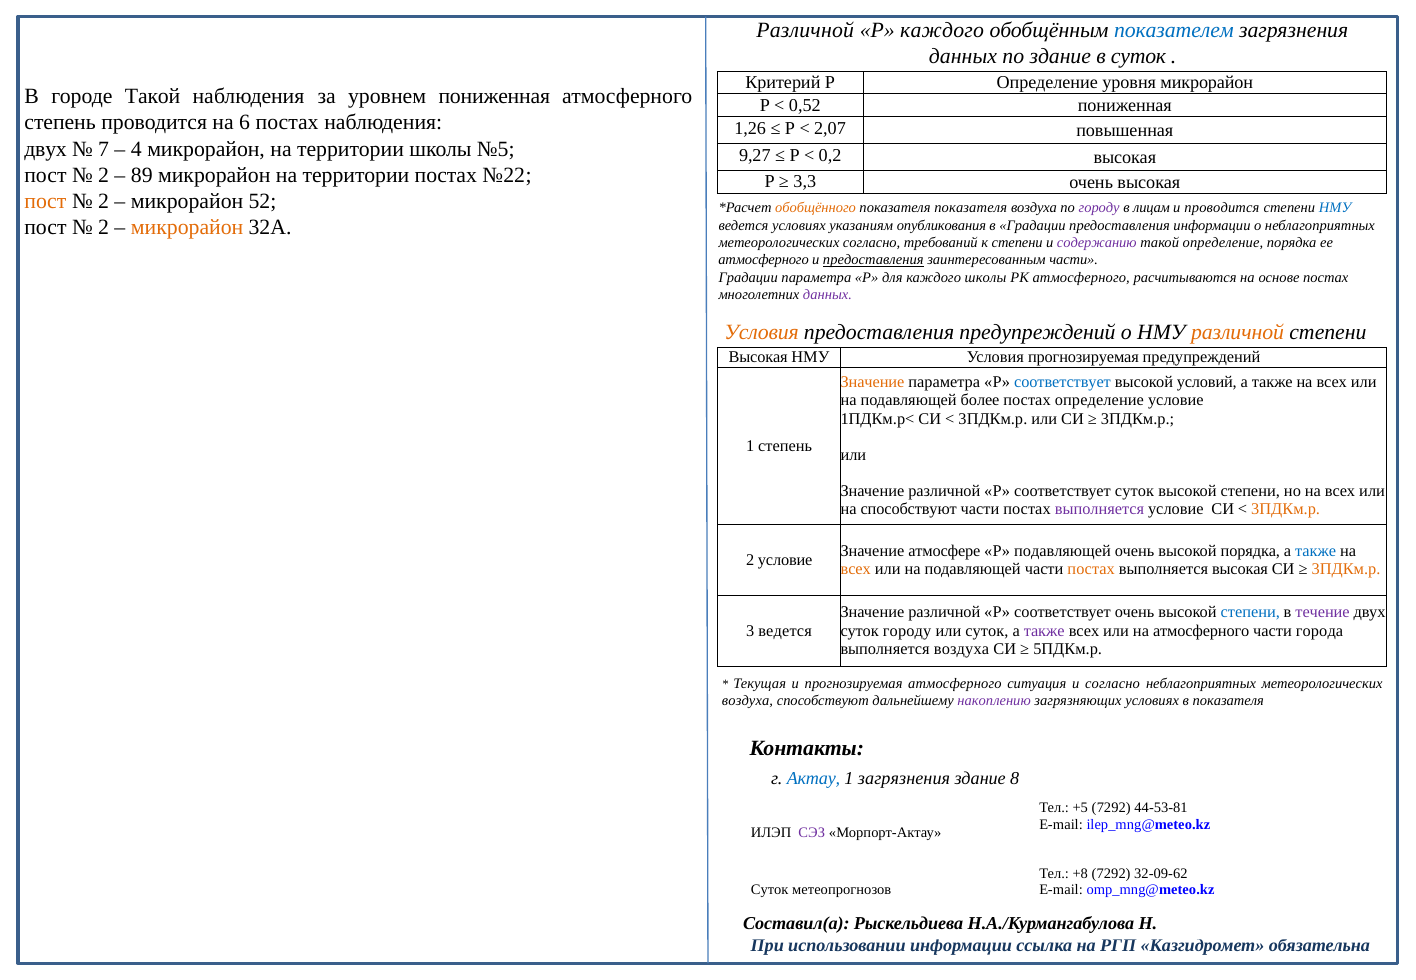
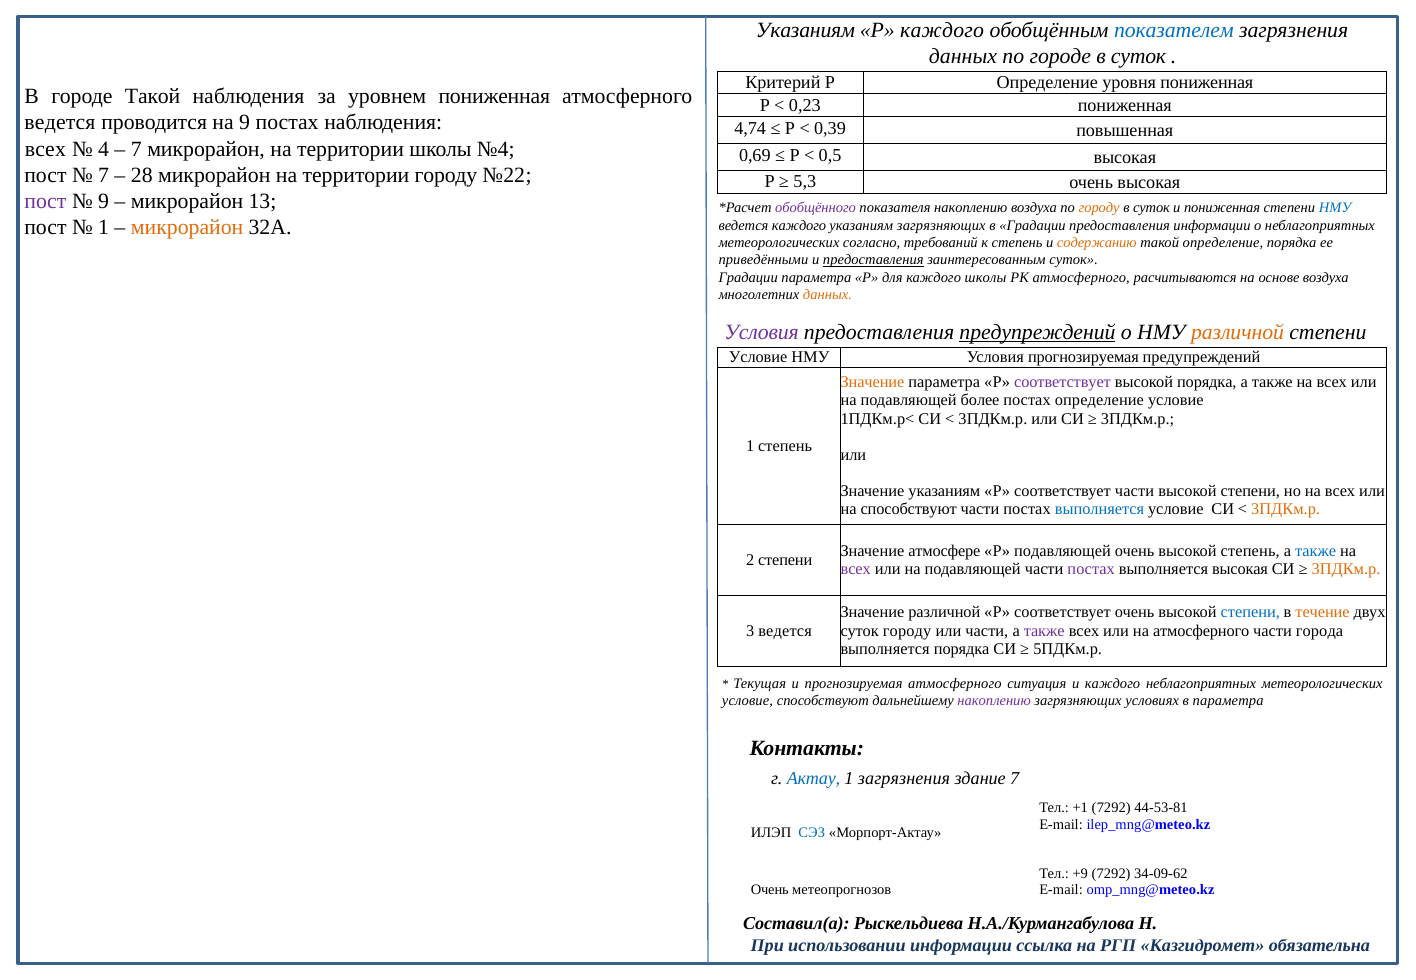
Различной: Различной -> Указаниям (805, 31)
по здание: здание -> городе (1060, 57)
уровня микрорайон: микрорайон -> пониженная (1207, 83)
0,52: 0,52 -> 0,23 (805, 105)
степень: степень -> ведется (60, 123)
на 6: 6 -> 9 (245, 123)
1,26: 1,26 -> 4,74 (750, 128)
2,07: 2,07 -> 0,39 (830, 128)
двух: двух -> всех (45, 149)
7: 7 -> 4 (104, 149)
4: 4 -> 7 (136, 149)
№5: №5 -> №4 (496, 149)
9,27: 9,27 -> 0,69 (755, 155)
0,2: 0,2 -> 0,5 (830, 155)
2: 2 -> 7 (104, 175)
89: 89 -> 28 (142, 175)
территории постах: постах -> городу (446, 175)
3,3: 3,3 -> 5,3 (805, 182)
пост colour: orange -> purple (45, 201)
2: 2 -> 9 (104, 201)
52: 52 -> 13 (262, 201)
обобщённого colour: orange -> purple (816, 208)
показателя показателя: показателя -> накоплению (971, 208)
городу colour: purple -> orange (1099, 208)
лицам: лицам -> суток (1151, 208)
и проводится: проводится -> пониженная (1222, 208)
2: 2 -> 1 (104, 227)
ведется условиях: условиях -> каждого (799, 225)
указаниям опубликования: опубликования -> загрязняющих (941, 225)
к степени: степени -> степень (1017, 243)
содержанию colour: purple -> orange (1097, 243)
атмосферного: атмосферного -> приведёнными (763, 260)
заинтересованным части: части -> суток (1074, 260)
основе постах: постах -> воздуха (1326, 278)
данных colour: purple -> orange (827, 295)
Условия colour: orange -> purple (762, 332)
предупреждений underline: none -> present (1037, 332)
Высокая: Высокая -> Условие (758, 357)
соответствует colour: blue -> purple (1062, 383)
высокой условий: условий -> порядка (1207, 383)
различной: различной -> указаниям (944, 491)
соответствует суток: суток -> части (1135, 491)
выполняется colour: purple -> blue (1099, 509)
высокой порядка: порядка -> степень (1250, 551)
2 условие: условие -> степени (785, 560)
всех colour: orange -> purple (856, 569)
постах colour: orange -> purple (1091, 569)
течение colour: purple -> orange (1323, 613)
или суток: суток -> части (987, 631)
выполняется воздуха: воздуха -> порядка (962, 649)
и согласно: согласно -> каждого (1113, 684)
воздуха: воздуха -> условие (748, 701)
в показателя: показателя -> параметра (1228, 701)
здание 8: 8 -> 7 (1015, 779)
+5: +5 -> +1 (1080, 808)
СЭЗ colour: purple -> blue (812, 833)
+8: +8 -> +9 (1080, 874)
32-09-62: 32-09-62 -> 34-09-62 (1161, 874)
Суток: Суток -> Очень (770, 890)
